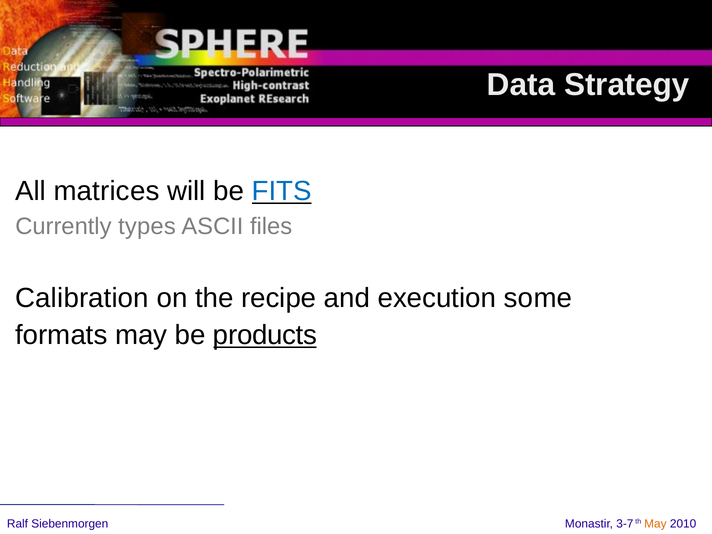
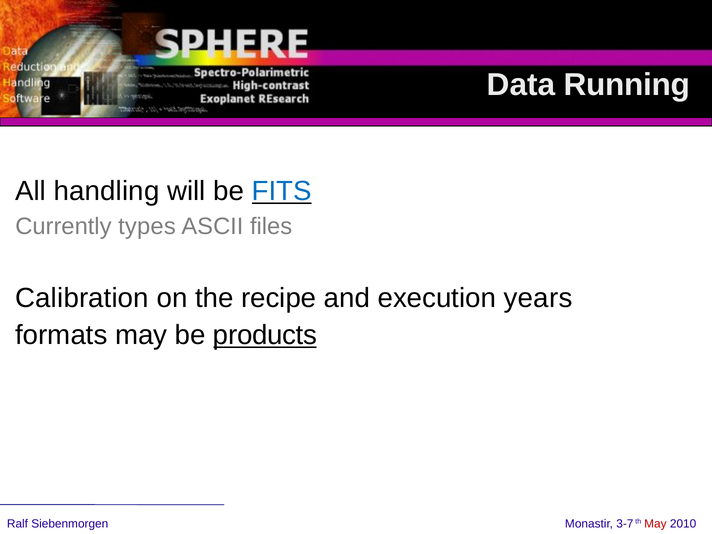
Strategy: Strategy -> Running (627, 85)
matrices: matrices -> handling (107, 191)
some: some -> years (538, 298)
May colour: orange -> red (655, 524)
